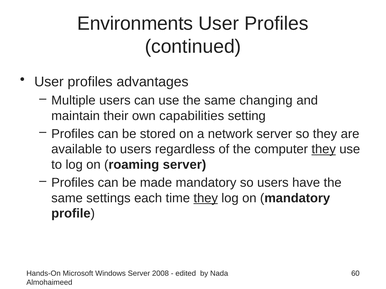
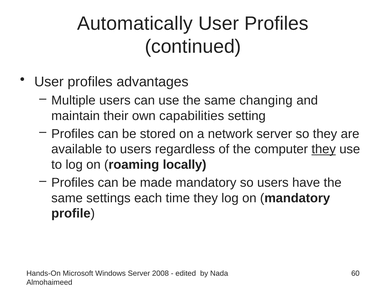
Environments: Environments -> Automatically (135, 24)
roaming server: server -> locally (185, 165)
they underline: present -> none (206, 198)
